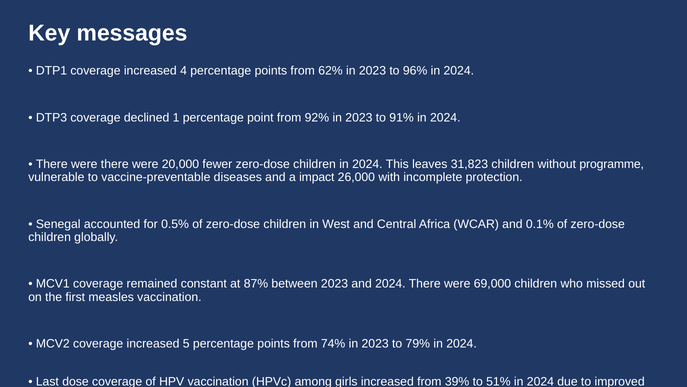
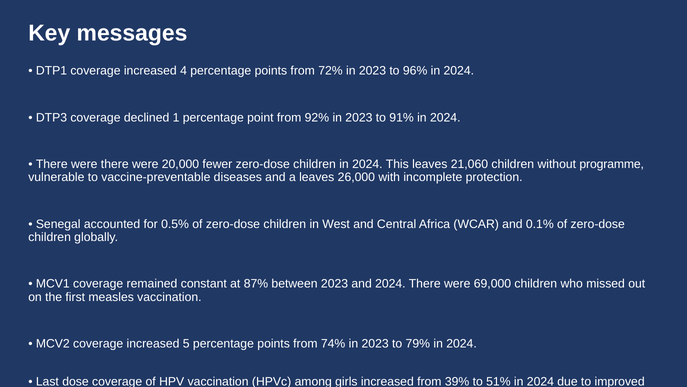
62%: 62% -> 72% (330, 71)
31,823: 31,823 -> 21,060 (469, 164)
a impact: impact -> leaves (317, 177)
